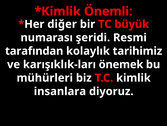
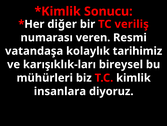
Önemli: Önemli -> Sonucu (108, 11)
büyük: büyük -> veriliş (132, 24)
şeridi: şeridi -> veren (93, 37)
tarafından: tarafından -> vatandaşa (34, 51)
önemek: önemek -> bireysel (121, 64)
